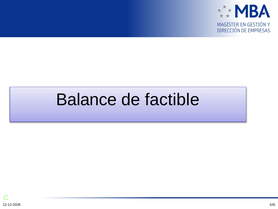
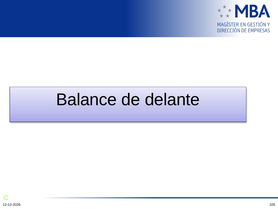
factible: factible -> delante (172, 100)
